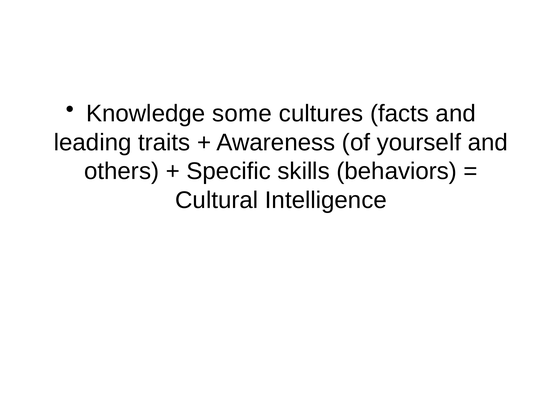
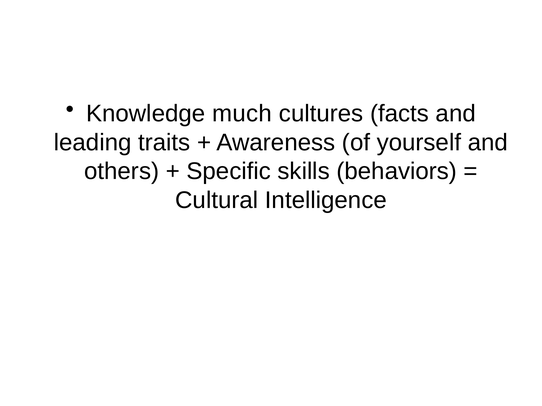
some: some -> much (242, 114)
